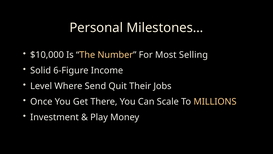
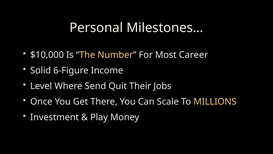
Selling: Selling -> Career (193, 55)
